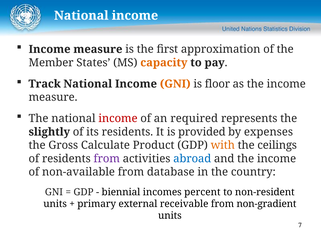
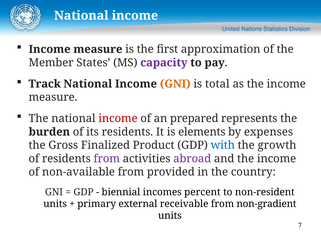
capacity colour: orange -> purple (164, 63)
floor: floor -> total (217, 84)
required: required -> prepared (194, 118)
slightly: slightly -> burden (49, 132)
provided: provided -> elements (202, 132)
Calculate: Calculate -> Finalized (105, 145)
with colour: orange -> blue (223, 145)
ceilings: ceilings -> growth (277, 145)
abroad colour: blue -> purple (192, 158)
database: database -> provided (171, 172)
